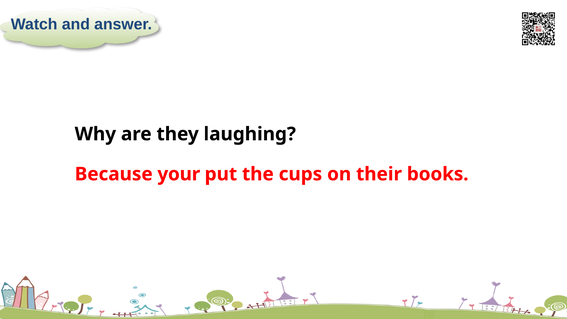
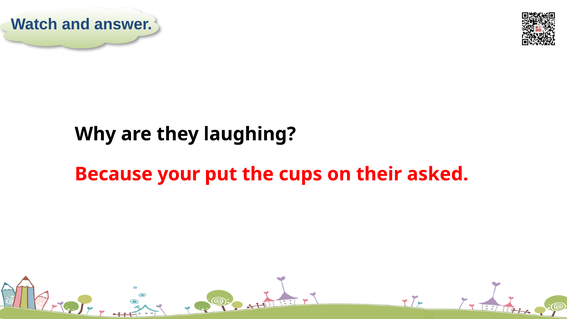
books: books -> asked (438, 174)
